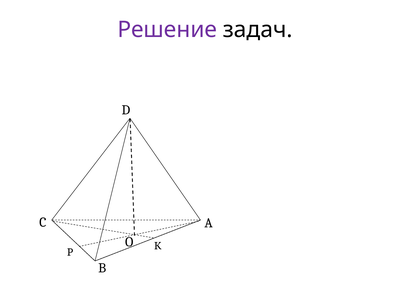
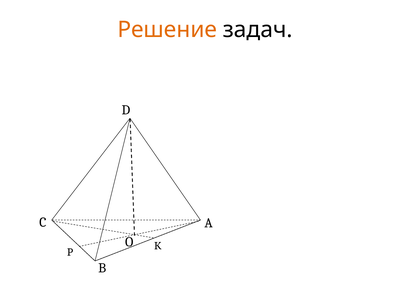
Решение colour: purple -> orange (167, 30)
